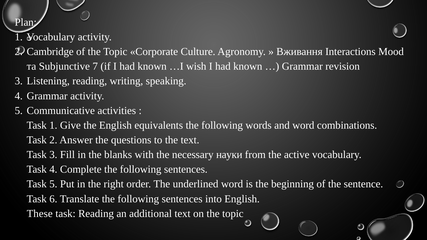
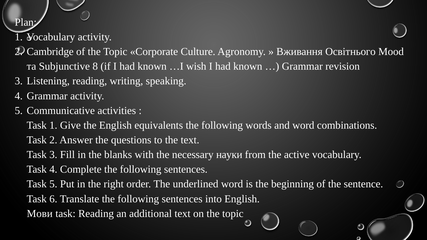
Interactions: Interactions -> Освітнього (350, 52)
7: 7 -> 8 (95, 66)
These: These -> Мови (40, 214)
